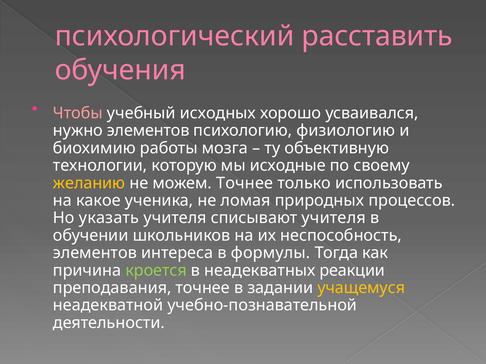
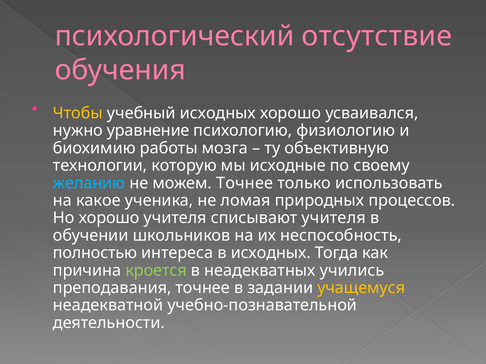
расставить: расставить -> отсутствие (377, 36)
Чтобы colour: pink -> yellow (78, 113)
нужно элементов: элементов -> уравнение (148, 131)
желанию colour: yellow -> light blue (89, 183)
Но указать: указать -> хорошо (109, 218)
элементов: элементов -> полностью (95, 253)
в формулы: формулы -> исходных (271, 253)
реакции: реакции -> учились (352, 271)
